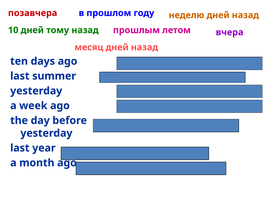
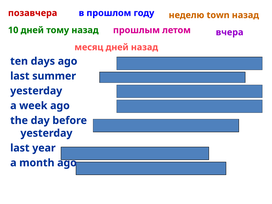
неделю дней: дней -> town (218, 15)
